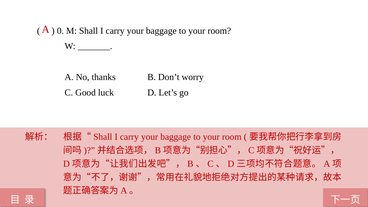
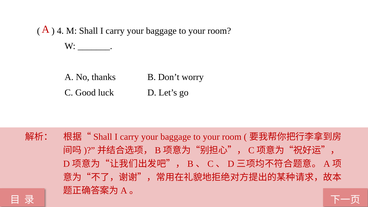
0: 0 -> 4 (60, 31)
